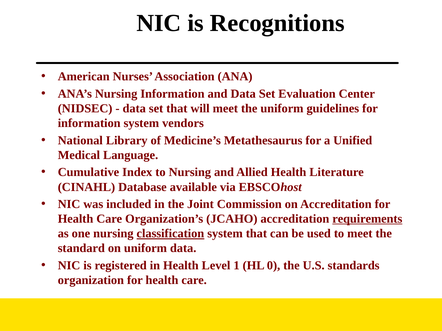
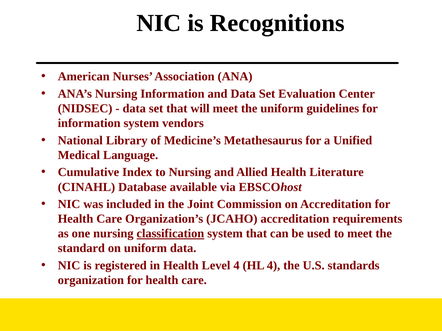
requirements underline: present -> none (367, 219)
Level 1: 1 -> 4 (237, 266)
HL 0: 0 -> 4 (274, 266)
